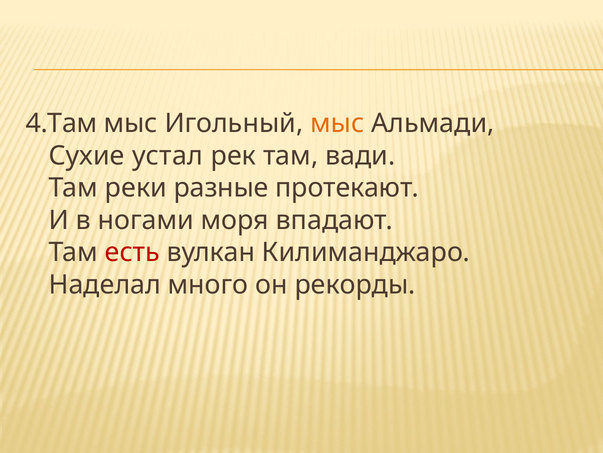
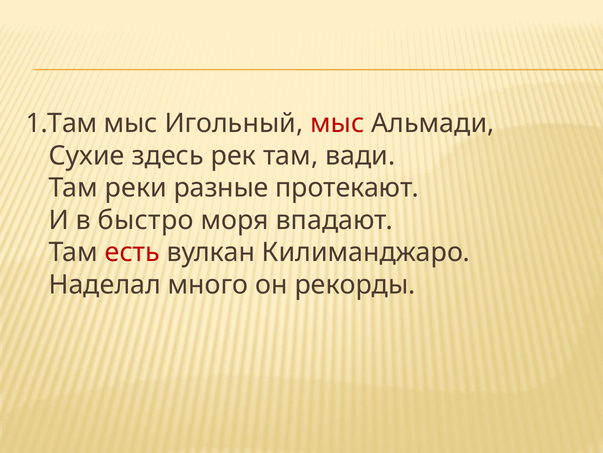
4.Там: 4.Там -> 1.Там (61, 123)
мыс colour: orange -> red (337, 123)
устал: устал -> здесь (168, 156)
ногами: ногами -> быстро (146, 220)
